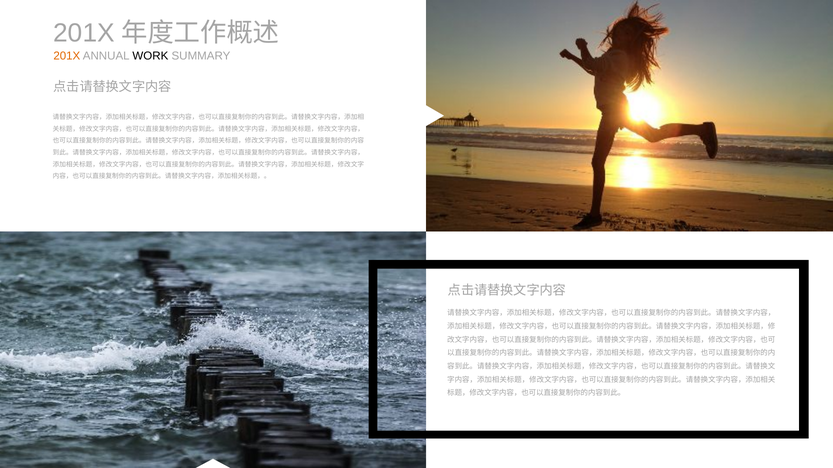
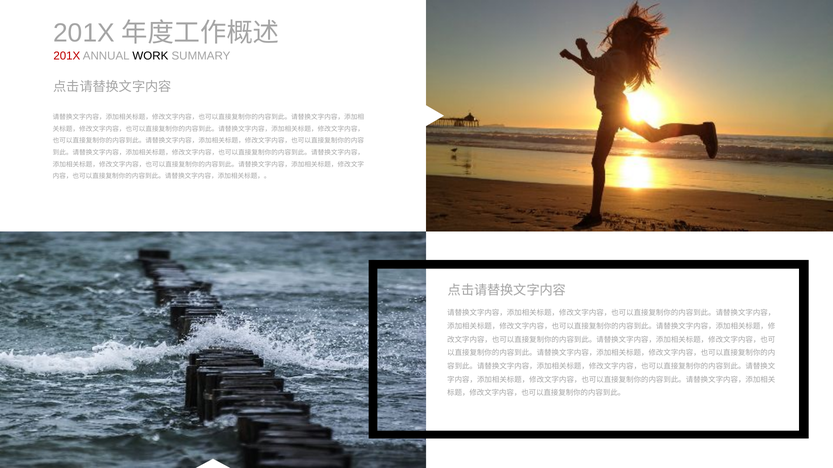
201X colour: orange -> red (67, 56)
